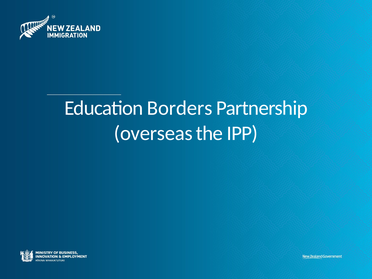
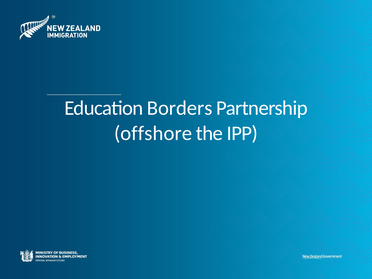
overseas: overseas -> offshore (153, 133)
